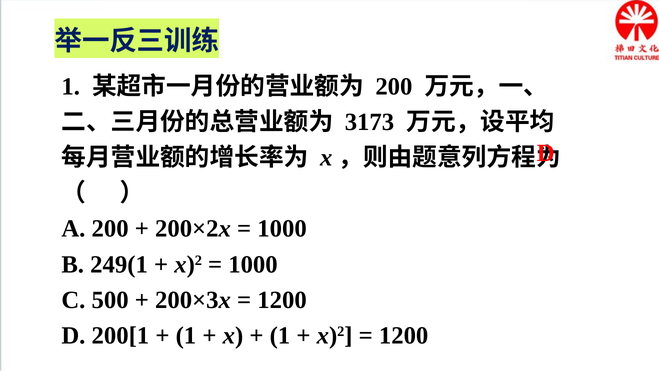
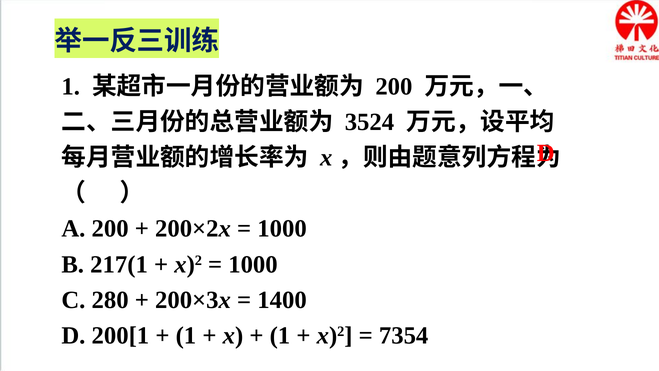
3173: 3173 -> 3524 (369, 122)
249(1: 249(1 -> 217(1 (119, 264)
500: 500 -> 280 (110, 300)
1200: 1200 -> 1400 (282, 300)
1200: 1200 -> 7354 (404, 335)
